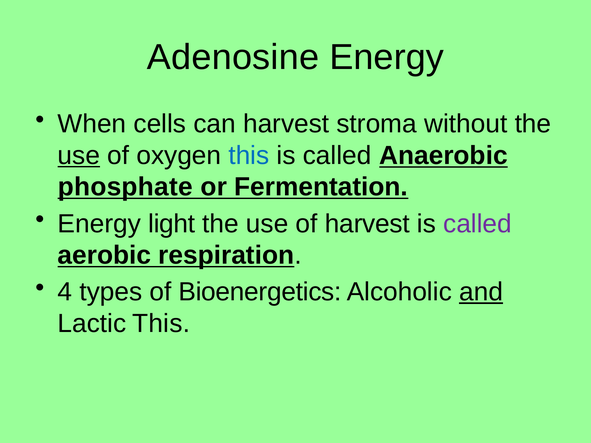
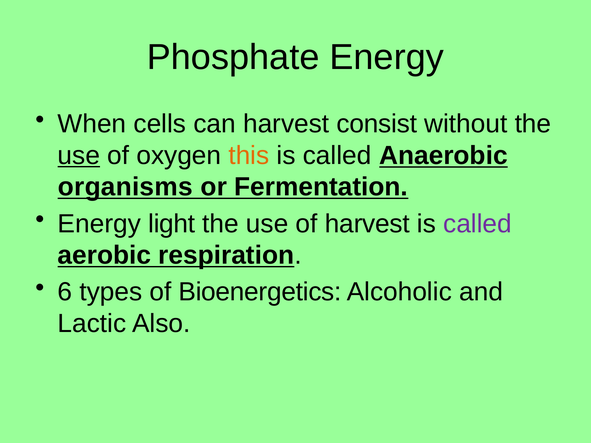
Adenosine: Adenosine -> Phosphate (233, 57)
stroma: stroma -> consist (377, 124)
this colour: blue -> orange (249, 156)
phosphate: phosphate -> organisms (125, 187)
4: 4 -> 6 (65, 292)
and underline: present -> none (481, 292)
Lactic This: This -> Also (161, 324)
